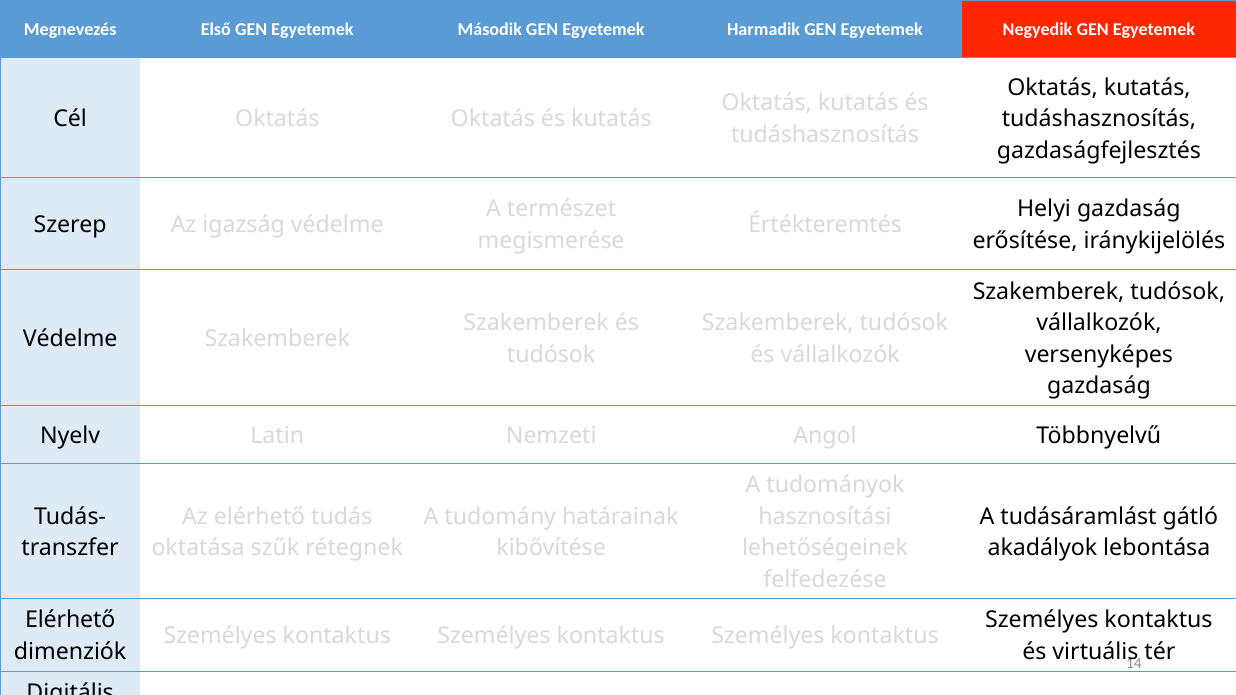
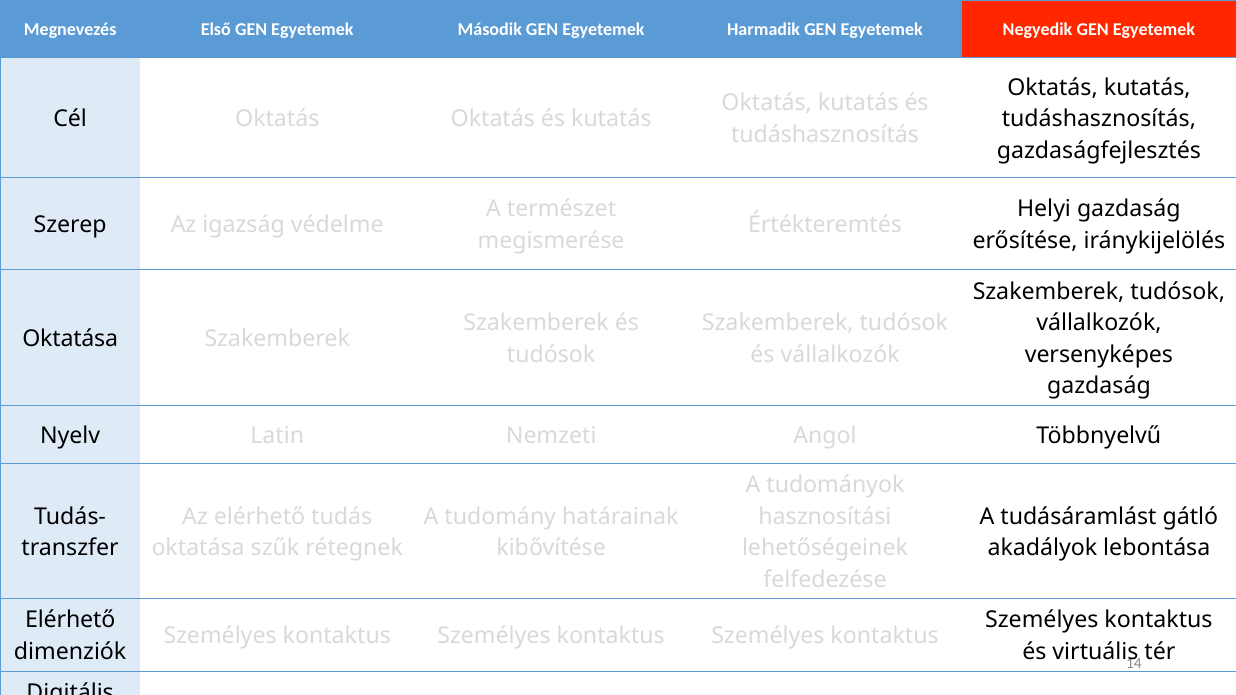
Védelme: Védelme -> Oktatása (70, 339)
